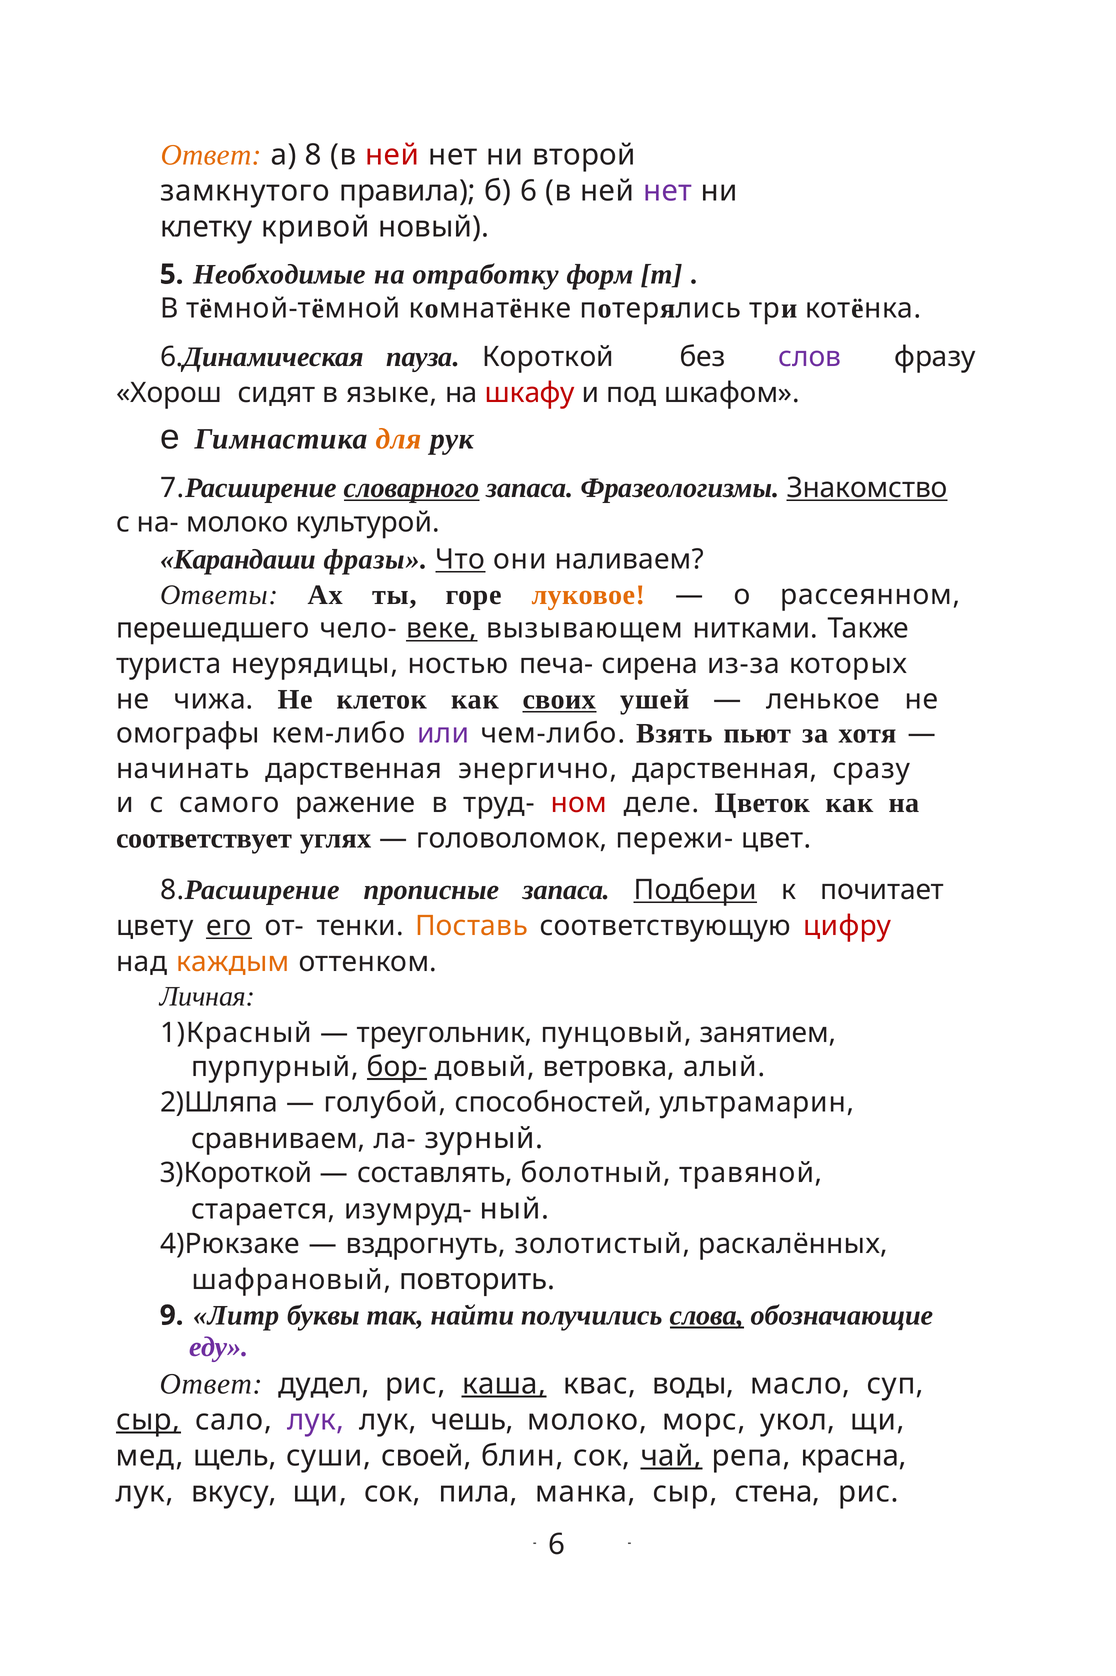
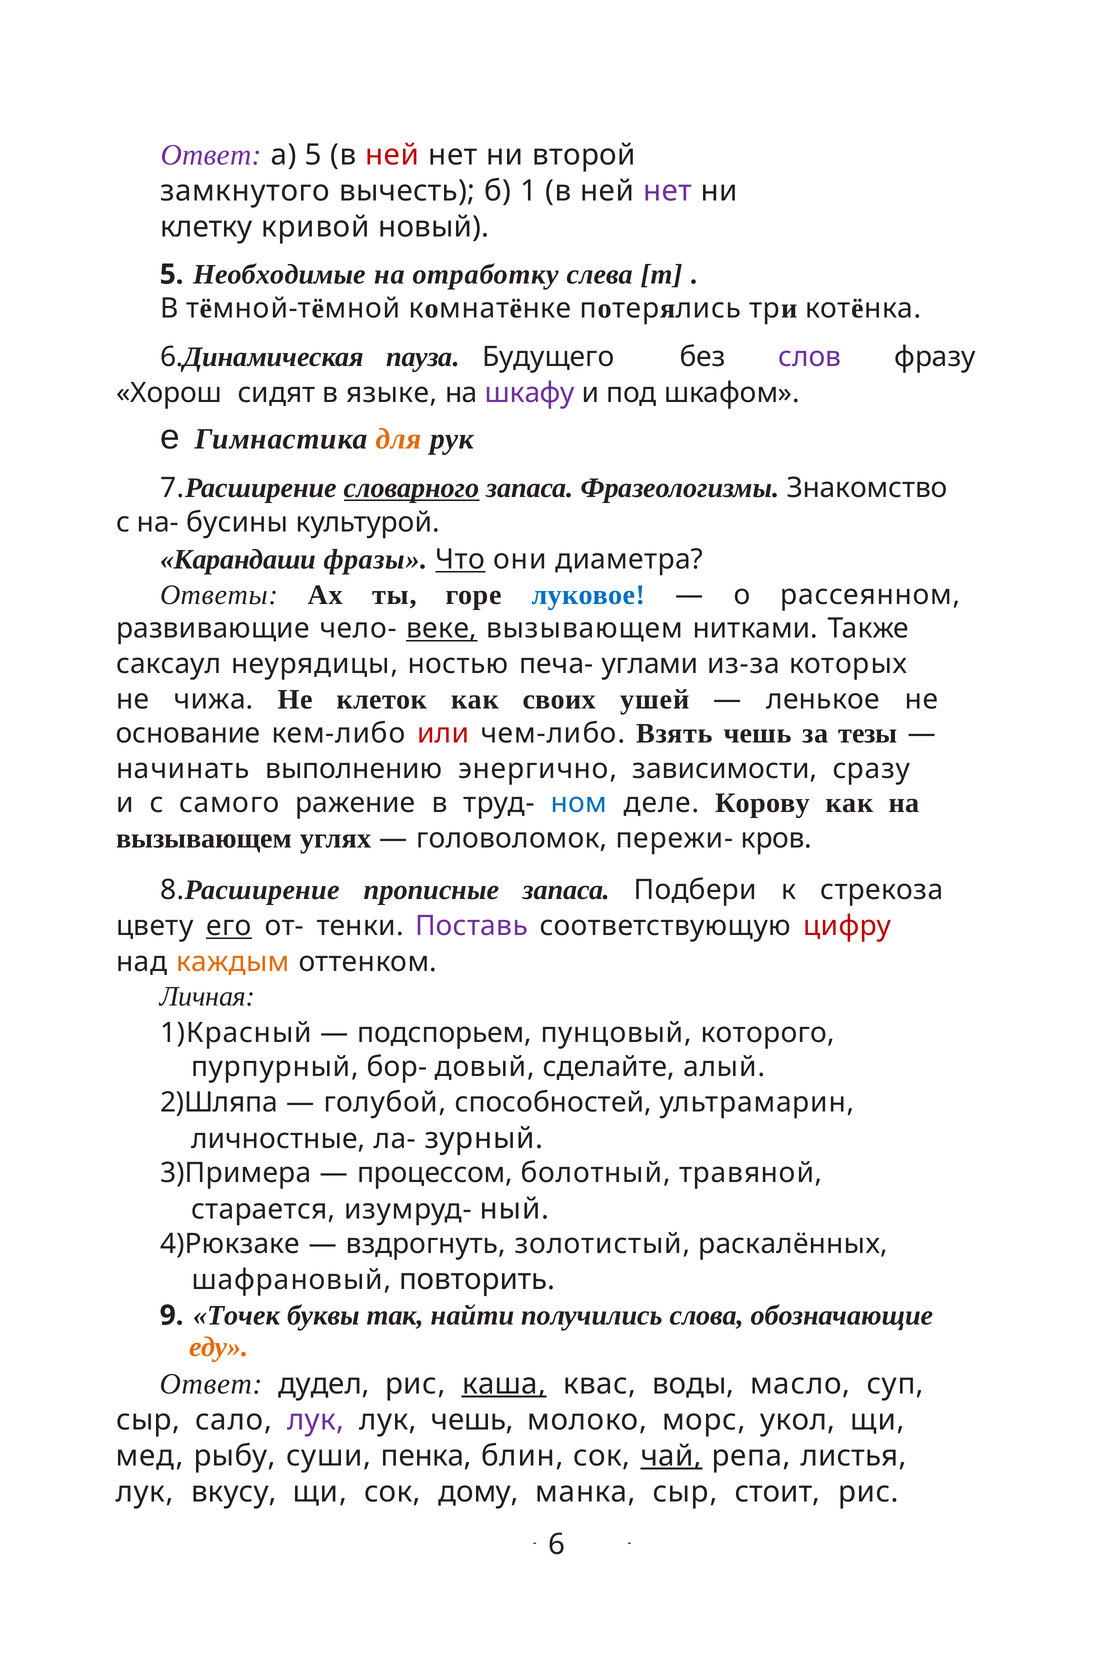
Ответ colour: orange -> purple (211, 155)
а 8: 8 -> 5 (313, 155)
правила: правила -> вычесть (407, 191)
б 6: 6 -> 1 (529, 191)
форм: форм -> слева (600, 275)
Короткой: Короткой -> Будущего (548, 357)
шкафу colour: red -> purple (530, 393)
Знакомство underline: present -> none (867, 488)
на- молоко: молоко -> бусины (237, 523)
наливаем: наливаем -> диаметра (629, 560)
луковое colour: orange -> blue (588, 595)
перешедшего: перешедшего -> развивающие (213, 629)
туриста: туриста -> саксаул (169, 664)
сирена: сирена -> углами (650, 664)
своих underline: present -> none (559, 700)
омографы: омографы -> основание (188, 734)
или colour: purple -> red (443, 734)
Взять пьют: пьют -> чешь (758, 734)
хотя: хотя -> тезы (868, 734)
начинать дарственная: дарственная -> выполнению (354, 769)
энергично дарственная: дарственная -> зависимости (725, 769)
ном colour: red -> blue (579, 803)
Цветок: Цветок -> Корову (763, 803)
соответствует: соответствует -> вызывающем (204, 839)
цвет: цвет -> кров (776, 839)
Подбери underline: present -> none (695, 891)
почитает: почитает -> стрекоза (882, 891)
Поставь colour: orange -> purple (471, 927)
треугольник: треугольник -> подспорьем (445, 1034)
занятием: занятием -> которого (768, 1034)
бор- underline: present -> none (397, 1067)
ветровка: ветровка -> сделайте (609, 1067)
сравниваем: сравниваем -> личностные (278, 1139)
3)Короткой: 3)Короткой -> 3)Примера (236, 1174)
составлять: составлять -> процессом (435, 1174)
Литр: Литр -> Точек (237, 1316)
слова underline: present -> none (707, 1316)
еду colour: purple -> orange (219, 1348)
сыр underline: present -> none (148, 1421)
щель: щель -> рыбу (235, 1457)
своей: своей -> пенка (426, 1457)
красна: красна -> листья (854, 1457)
пила: пила -> дому (479, 1493)
стена: стена -> стоит (778, 1493)
